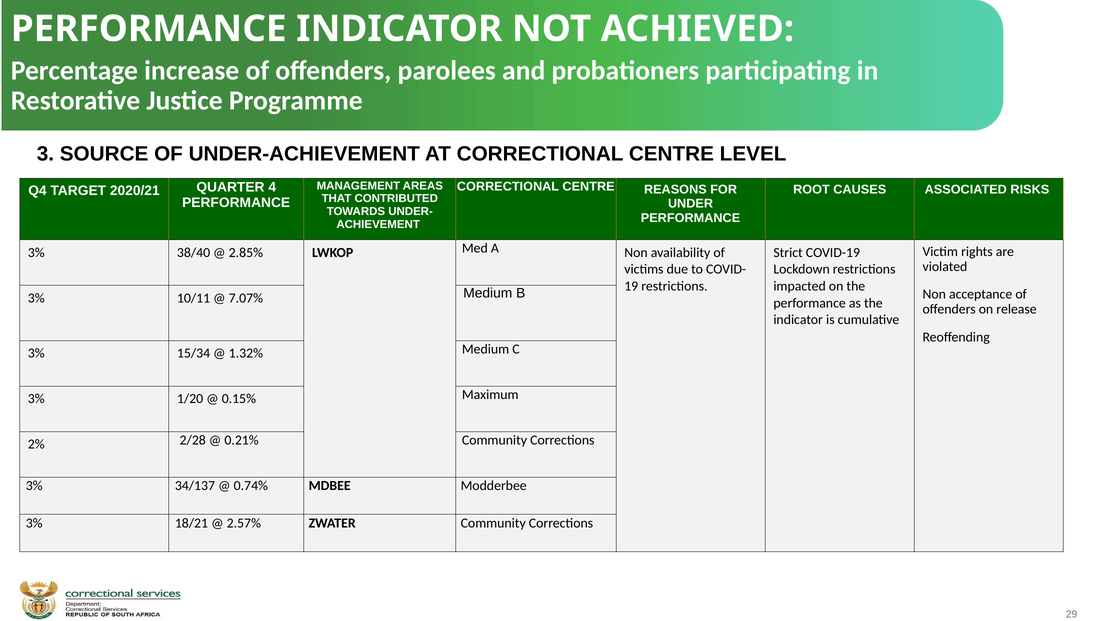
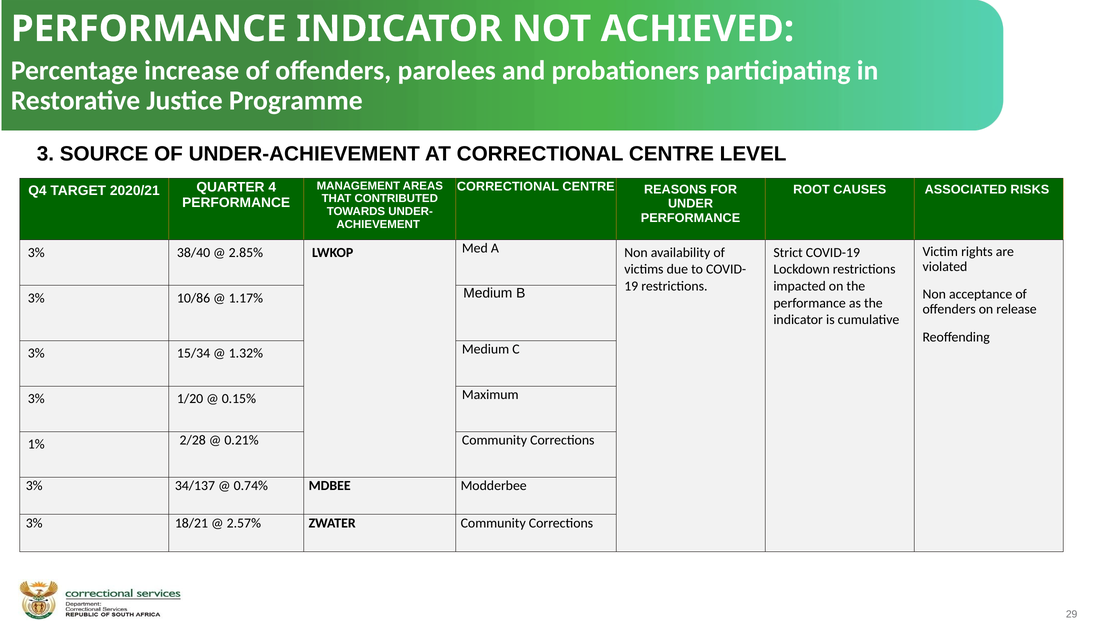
10/11: 10/11 -> 10/86 (194, 298)
7.07%: 7.07% -> 1.17% (246, 298)
2%: 2% -> 1% (36, 445)
